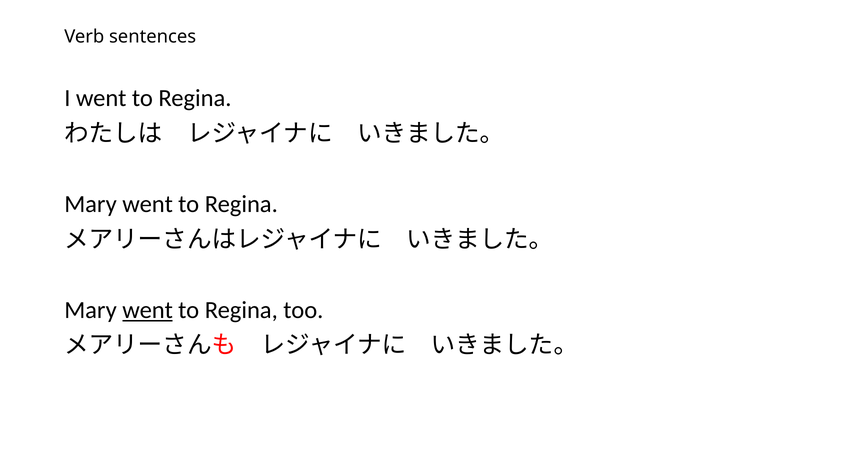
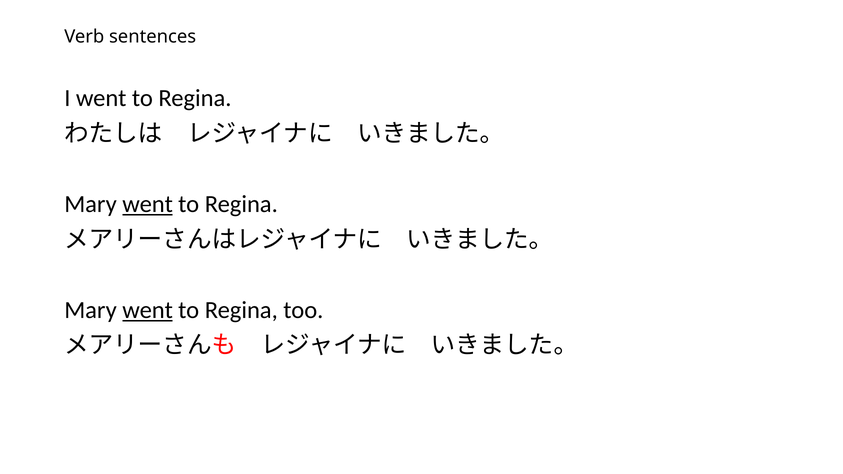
went underline: none -> present (148, 204)
